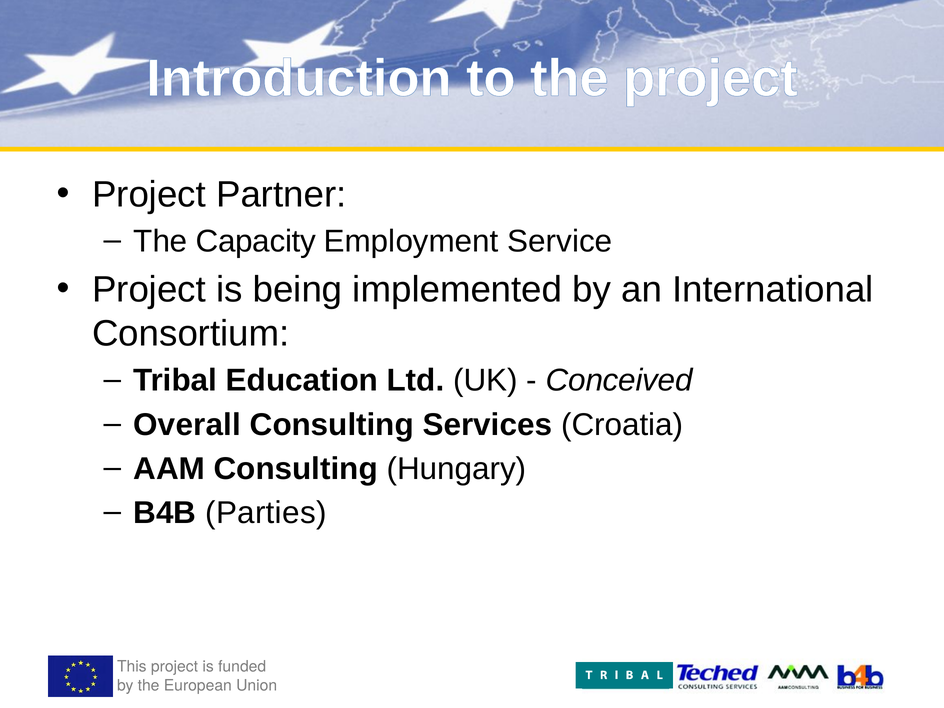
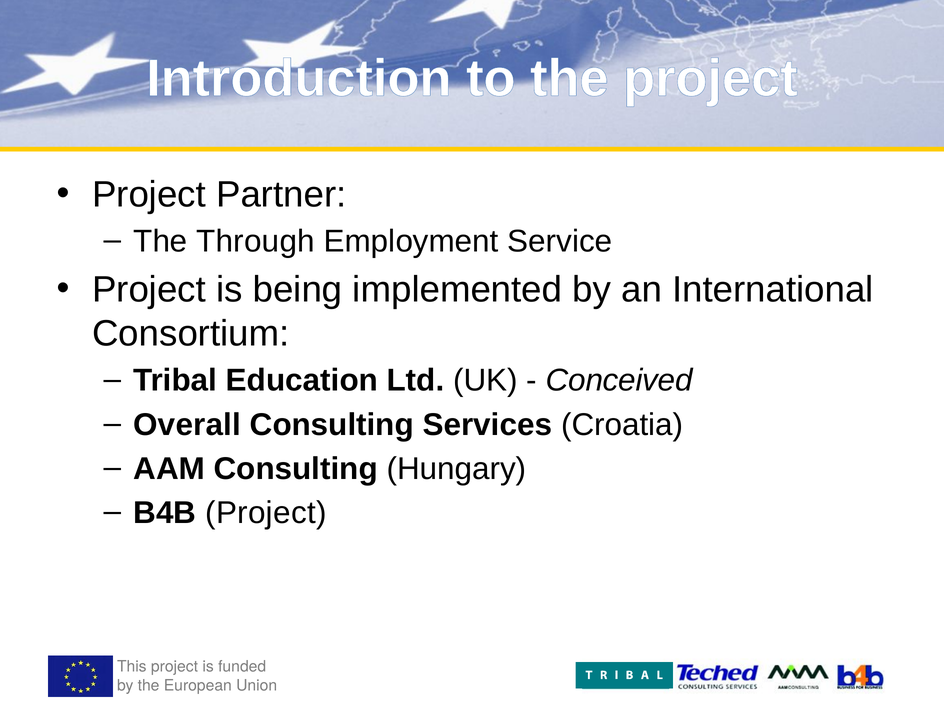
Capacity: Capacity -> Through (256, 241)
B4B Parties: Parties -> Project (266, 513)
